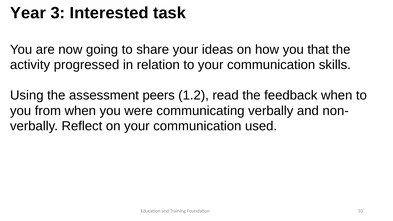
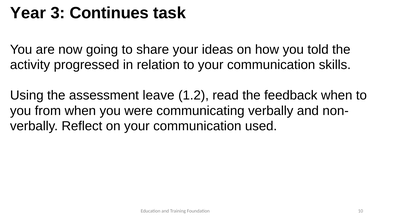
Interested: Interested -> Continues (109, 13)
that: that -> told (318, 50)
peers: peers -> leave (159, 95)
